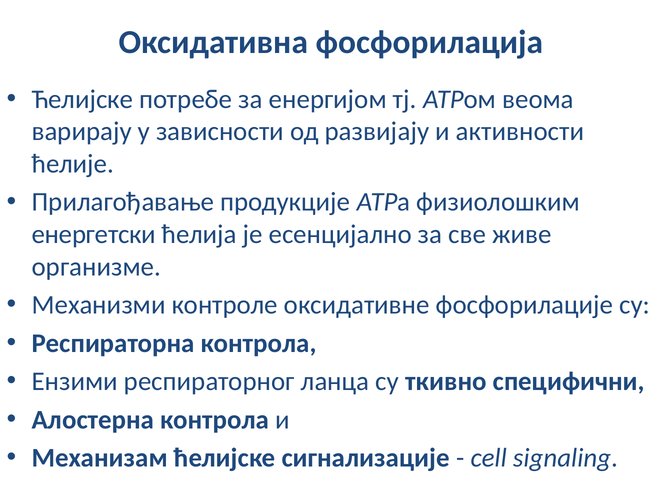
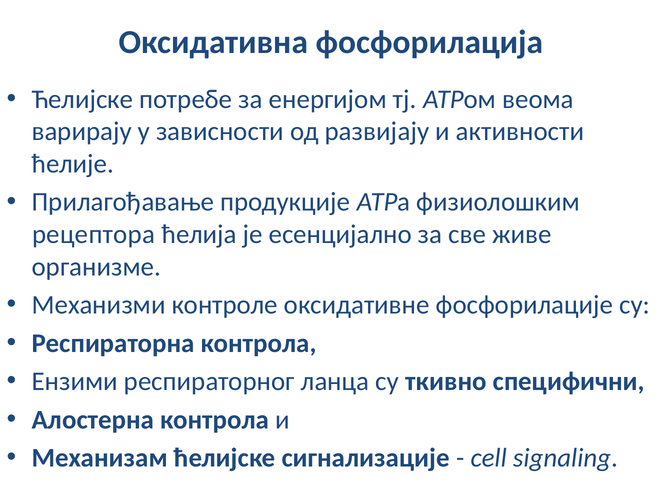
енергетски: енергетски -> рецептора (94, 234)
